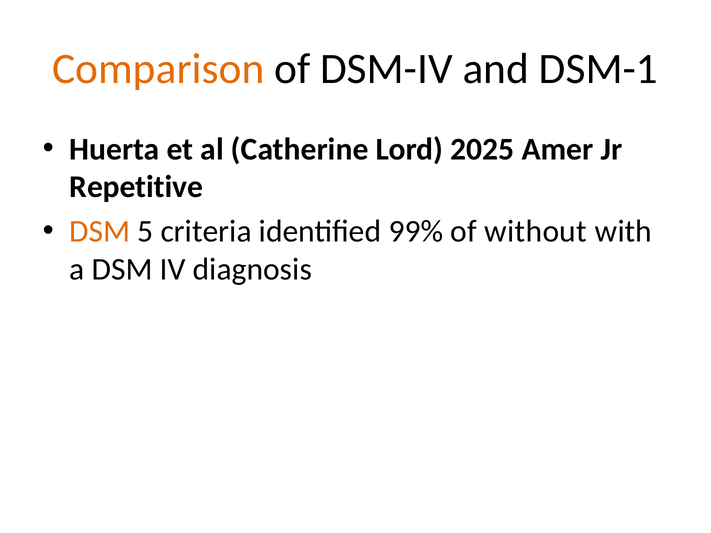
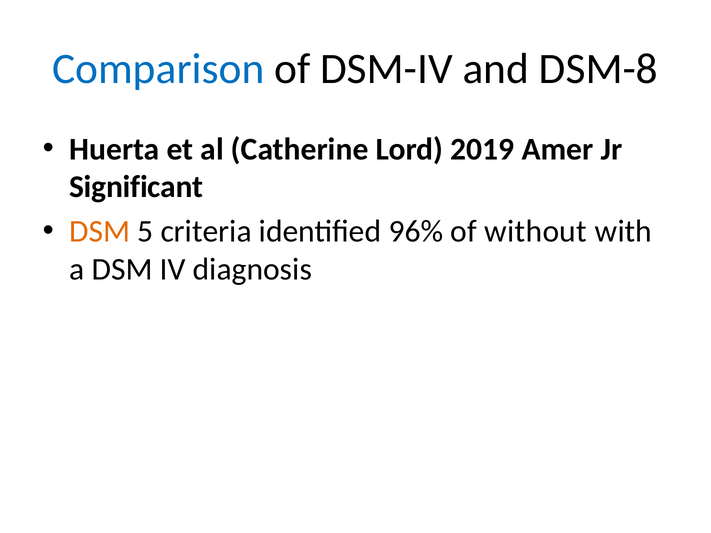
Comparison colour: orange -> blue (158, 69)
DSM-1: DSM-1 -> DSM-8 (598, 69)
2025: 2025 -> 2019 (482, 149)
Repetitive: Repetitive -> Significant (136, 187)
99%: 99% -> 96% (416, 231)
